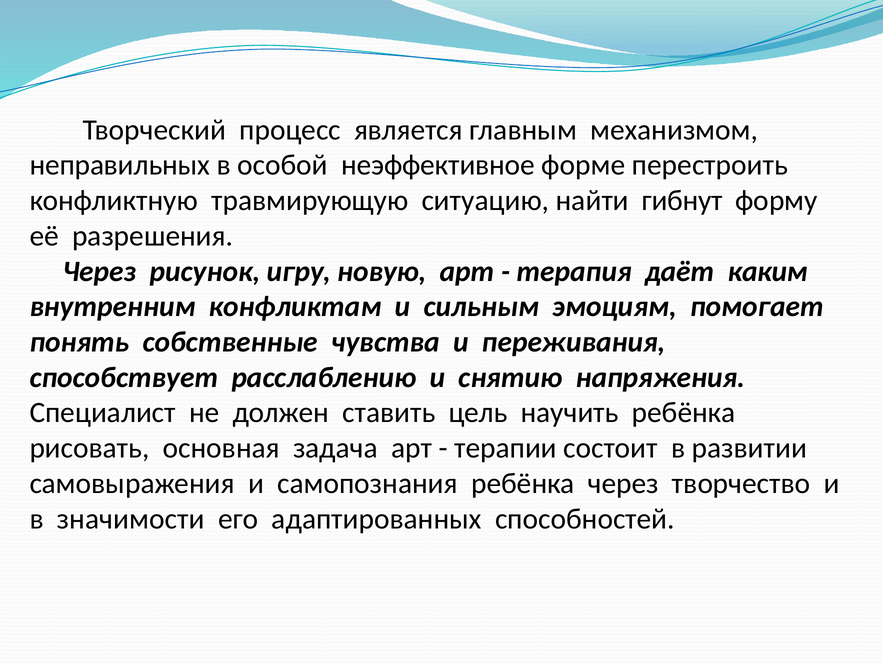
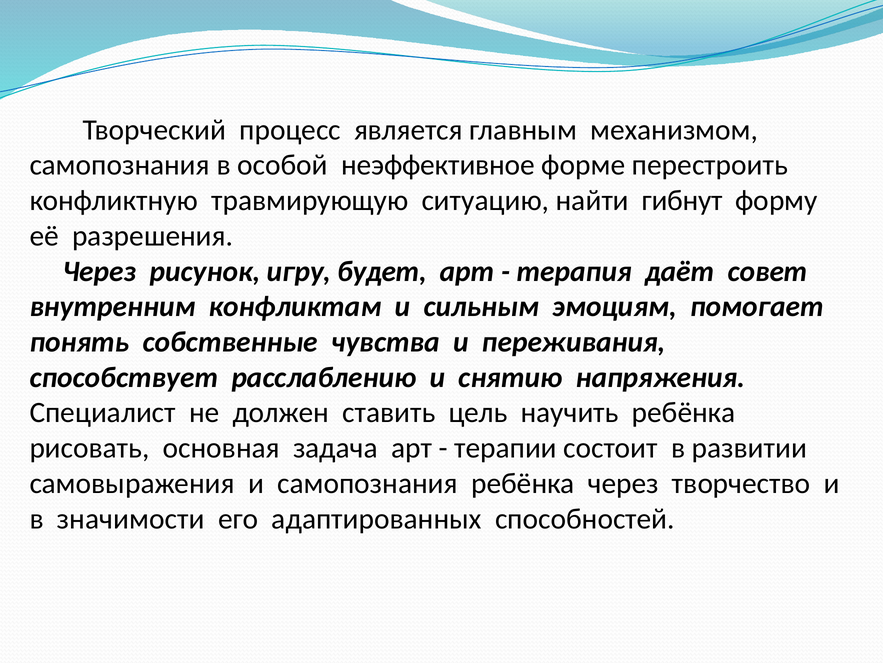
неправильных: неправильных -> самопознания (120, 165)
новую: новую -> будет (382, 271)
каким: каким -> совет (768, 271)
